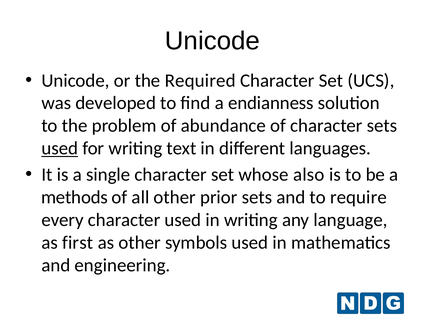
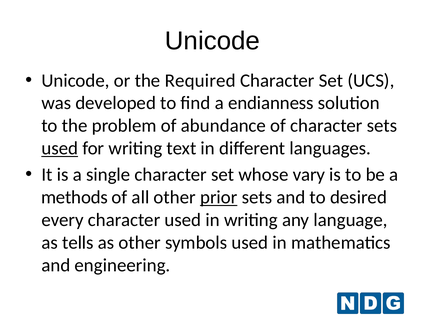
also: also -> vary (309, 175)
prior underline: none -> present (219, 198)
require: require -> desired (358, 198)
first: first -> tells (78, 243)
